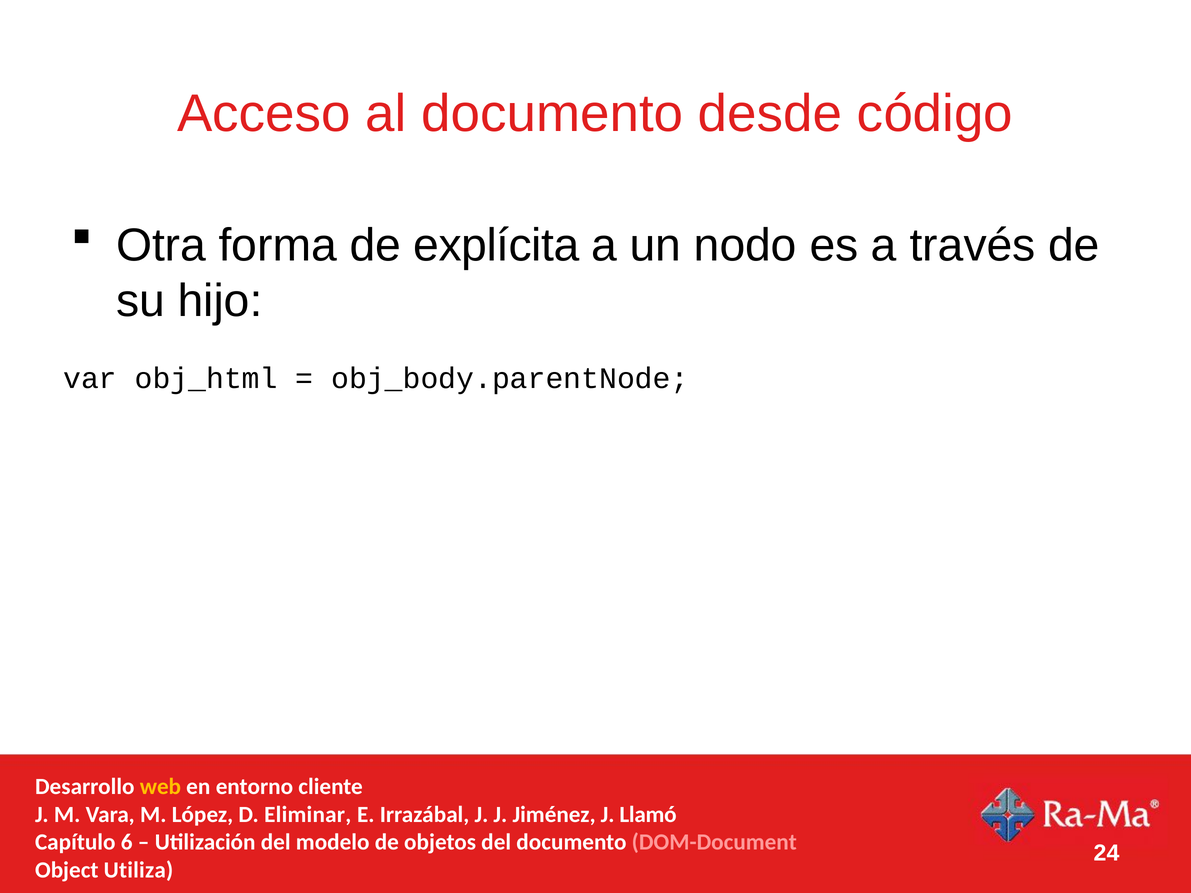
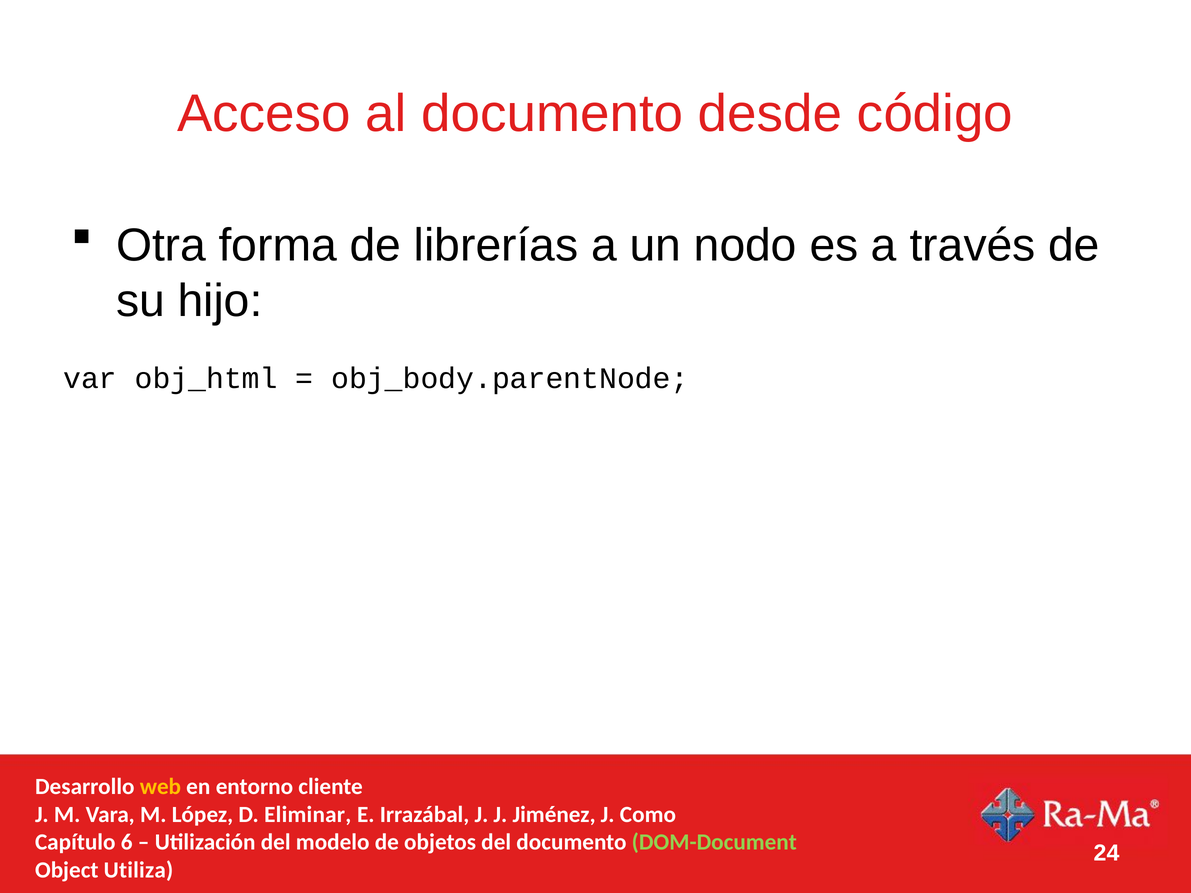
explícita: explícita -> librerías (496, 245)
Llamó: Llamó -> Como (648, 815)
DOM-Document colour: pink -> light green (714, 843)
